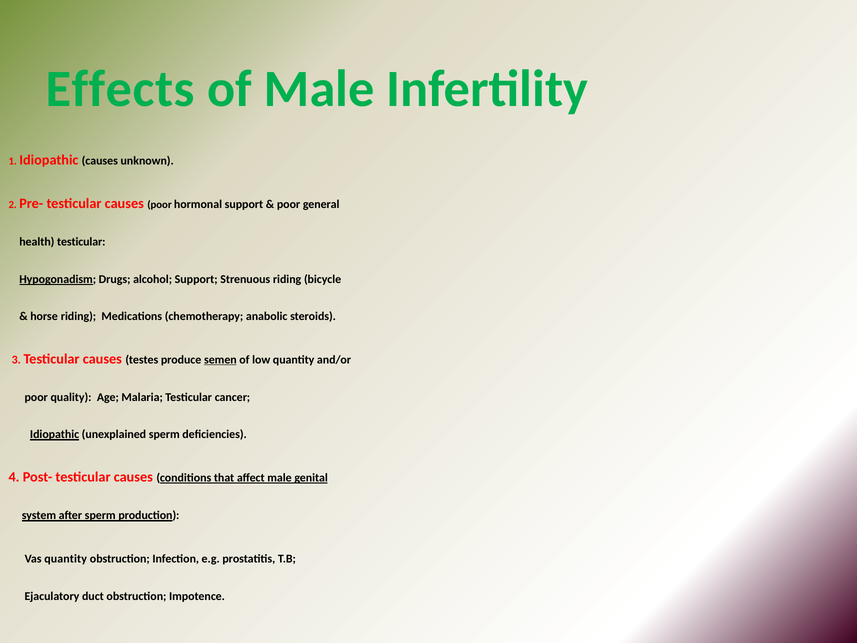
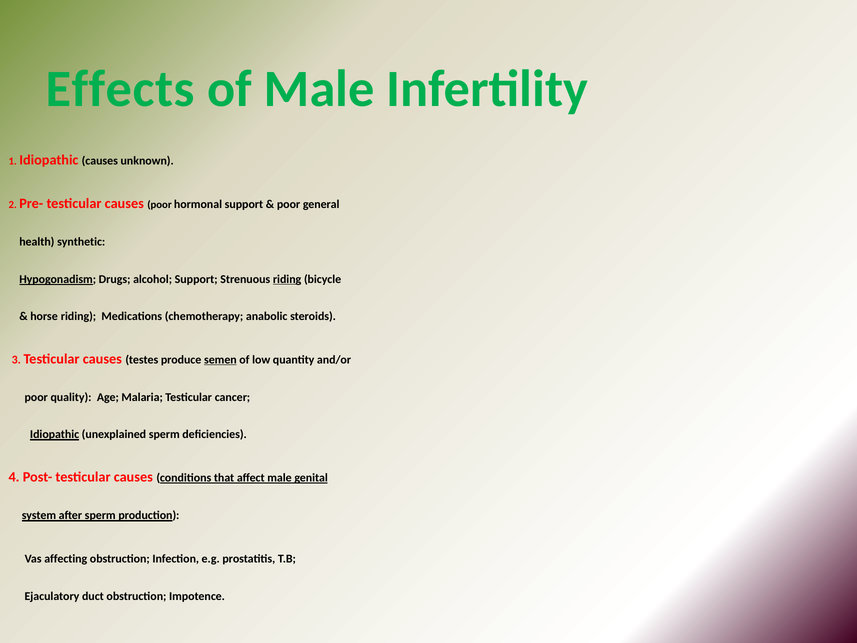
health testicular: testicular -> synthetic (81, 242)
riding underline: none -> present (287, 279)
Vas quantity: quantity -> affecting (66, 559)
